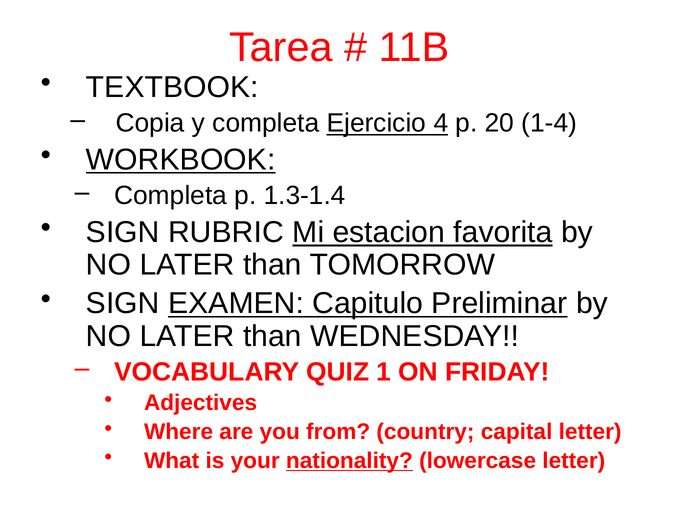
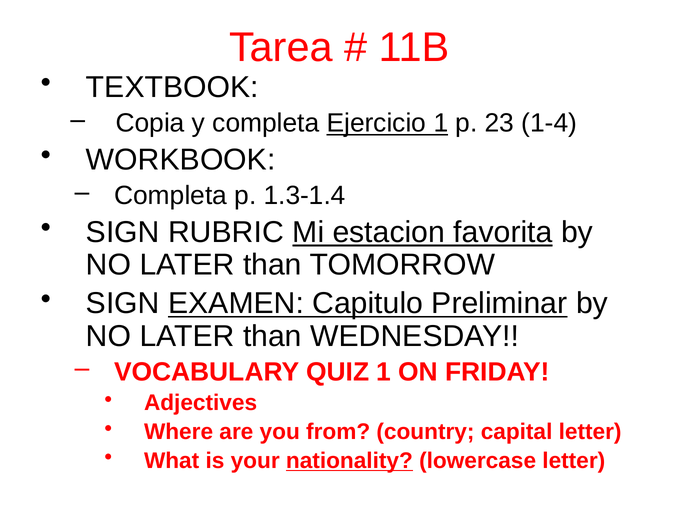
Ejercicio 4: 4 -> 1 (441, 123)
20: 20 -> 23 (499, 123)
WORKBOOK underline: present -> none (181, 160)
